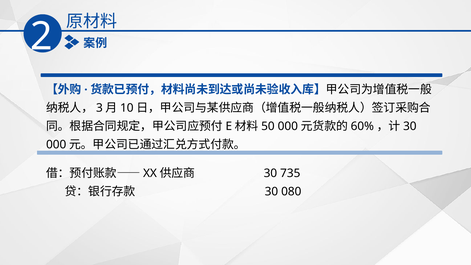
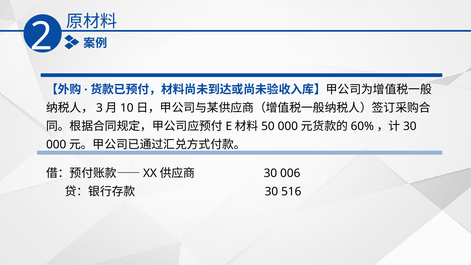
735: 735 -> 006 (290, 173)
080: 080 -> 516 (291, 191)
